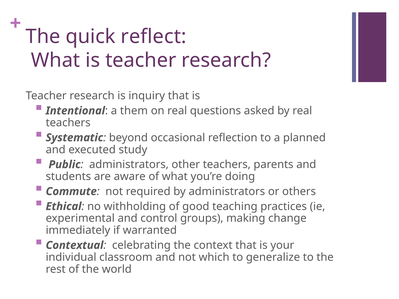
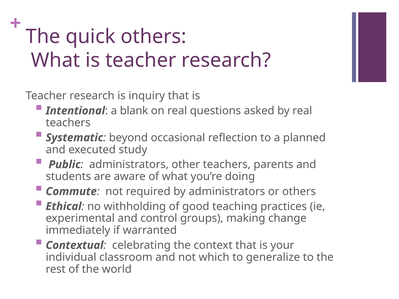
quick reflect: reflect -> others (154, 36)
them: them -> blank (134, 111)
